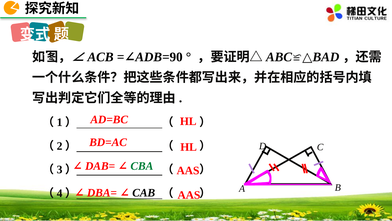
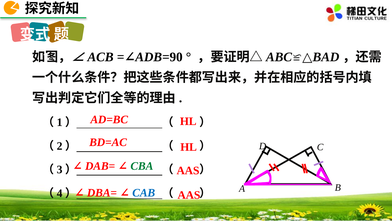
CAB colour: black -> blue (144, 192)
